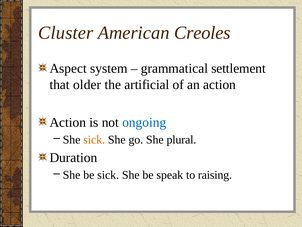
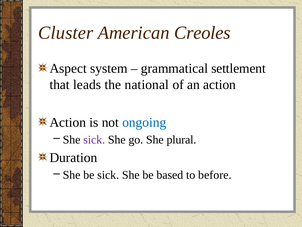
older: older -> leads (87, 84)
artificial: artificial -> national (147, 84)
sick colour: orange -> purple (94, 139)
speak: speak -> based (170, 175)
raising: raising -> before (215, 175)
